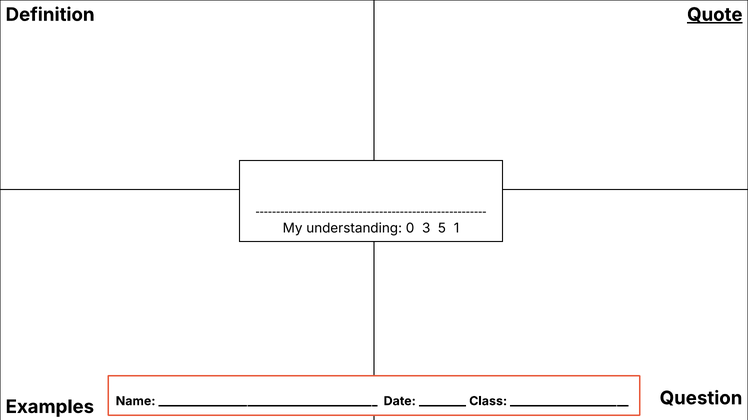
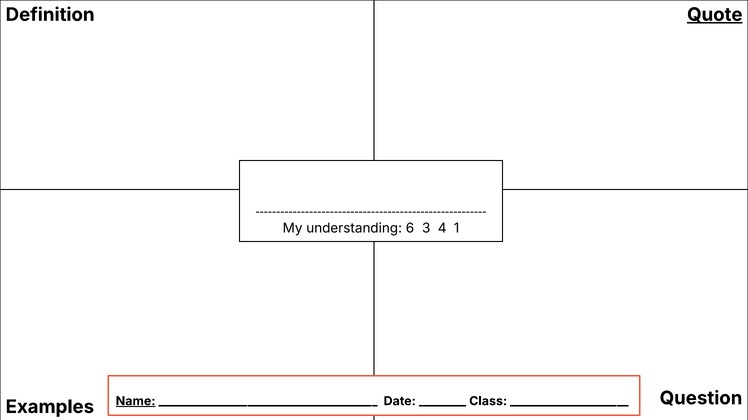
0: 0 -> 6 (410, 229)
5: 5 -> 4 (442, 229)
Name underline: none -> present (136, 402)
